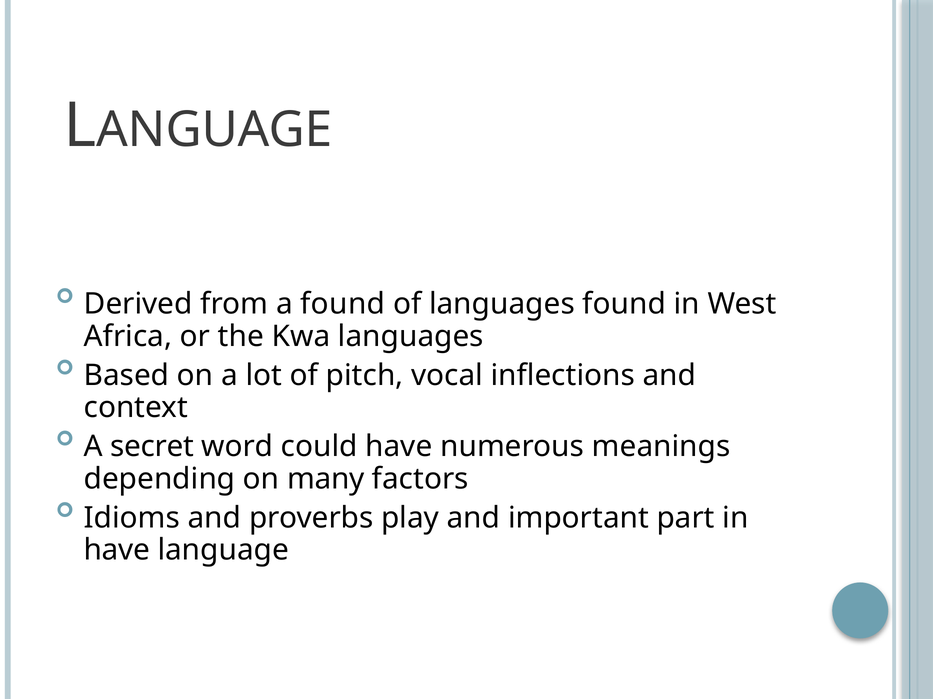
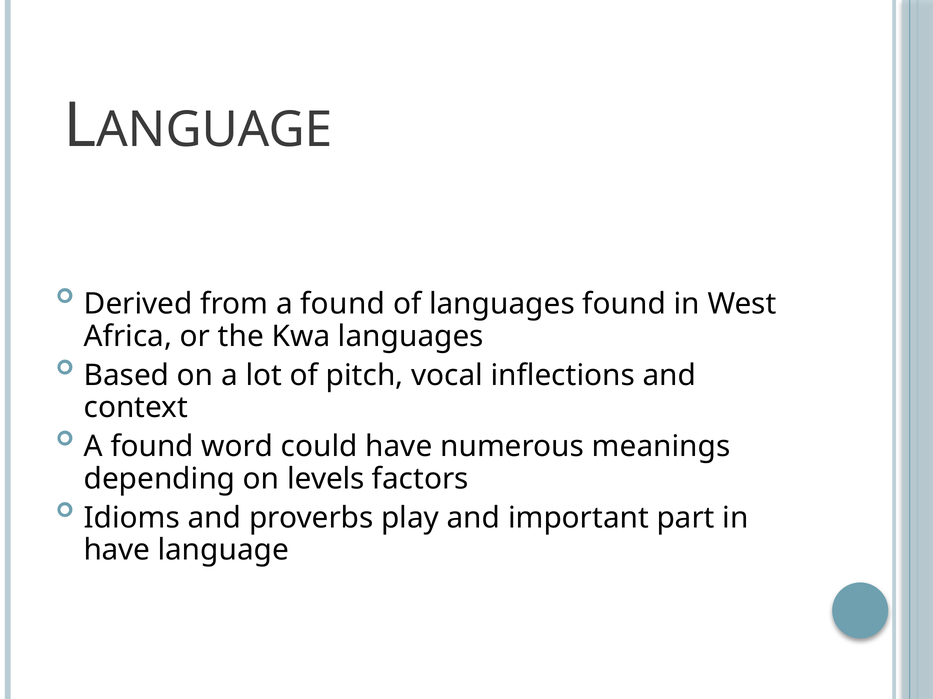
secret: secret -> found (152, 447)
many: many -> levels (326, 479)
